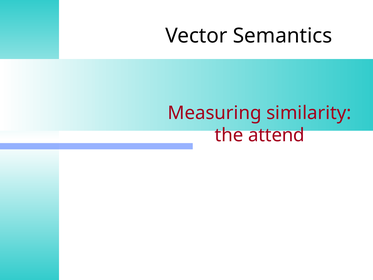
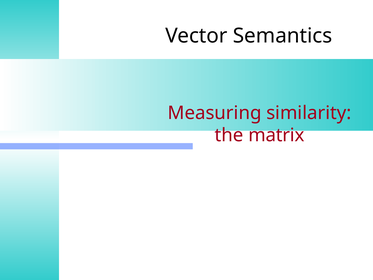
attend: attend -> matrix (276, 135)
